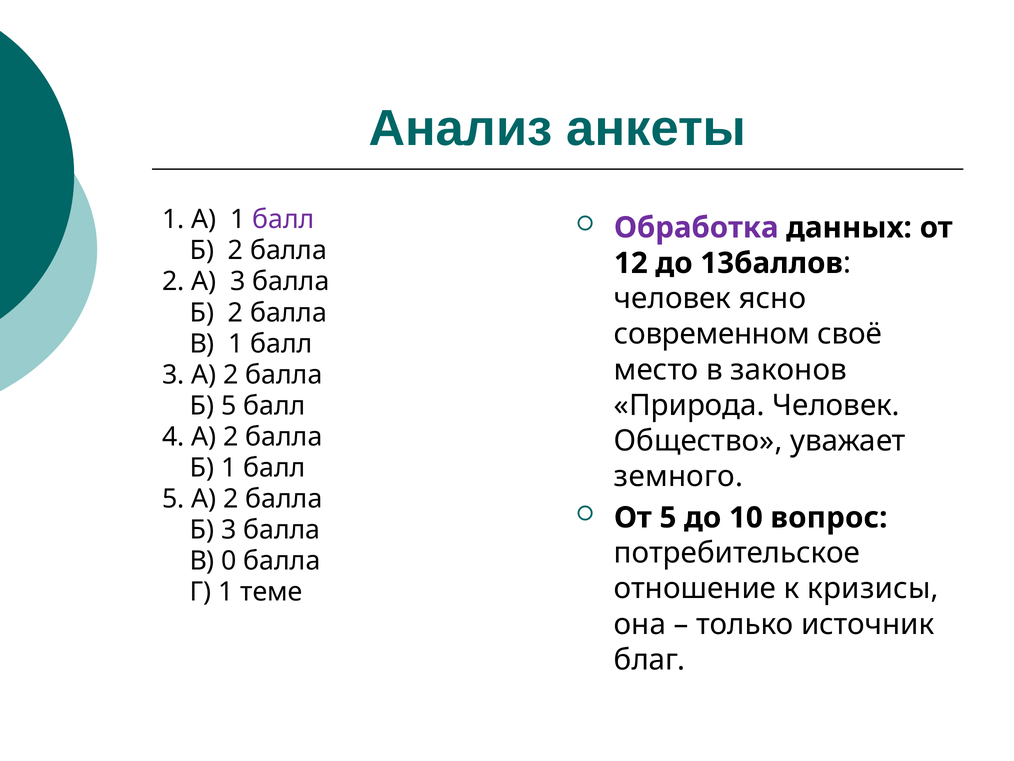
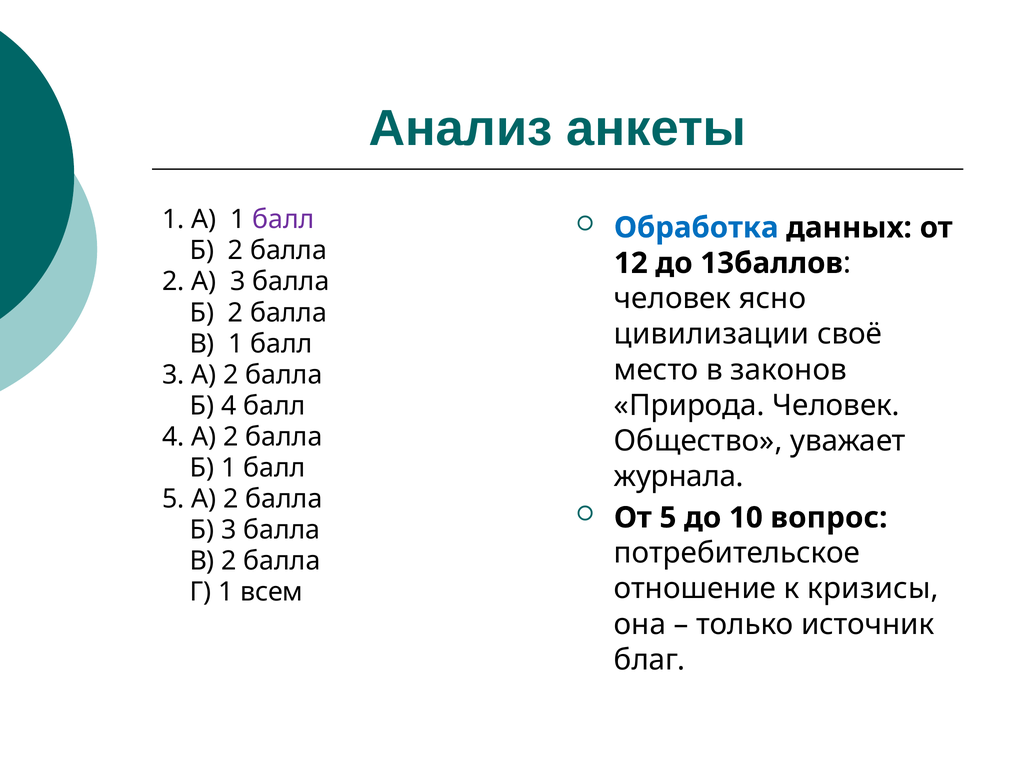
Обработка colour: purple -> blue (696, 228)
современном: современном -> цивилизации (712, 334)
Б 5: 5 -> 4 (229, 406)
земного: земного -> журнала (679, 476)
В 0: 0 -> 2 (229, 561)
теме: теме -> всем (272, 592)
